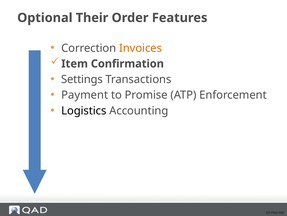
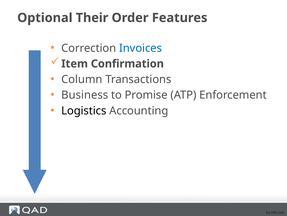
Invoices colour: orange -> blue (141, 48)
Settings: Settings -> Column (82, 79)
Payment: Payment -> Business (85, 95)
